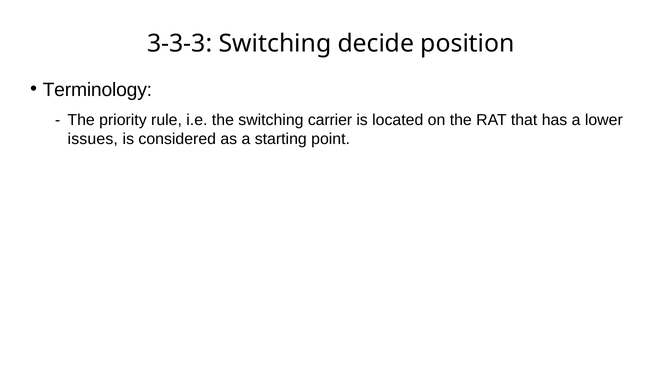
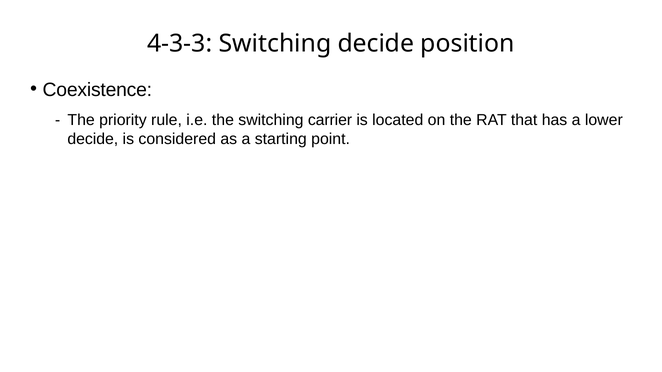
3-3-3: 3-3-3 -> 4-3-3 (180, 44)
Terminology: Terminology -> Coexistence (97, 90)
issues: issues -> decide (93, 139)
